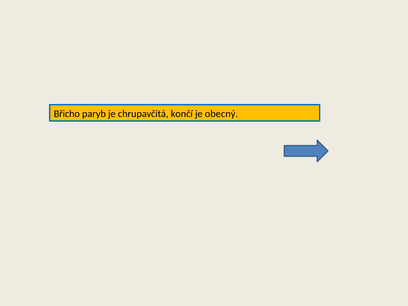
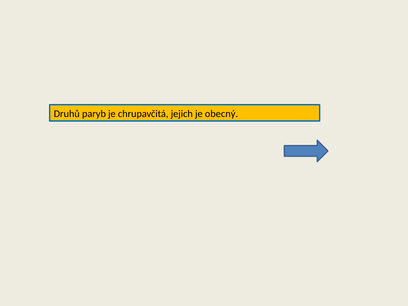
Břicho: Břicho -> Druhů (67, 114)
končí: končí -> jejich (182, 114)
